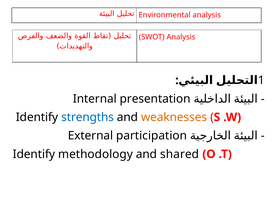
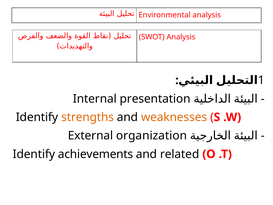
strengths colour: blue -> orange (88, 117)
participation: participation -> organization (152, 136)
methodology: methodology -> achievements (96, 154)
shared: shared -> related (180, 154)
